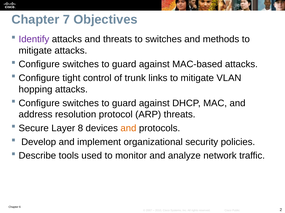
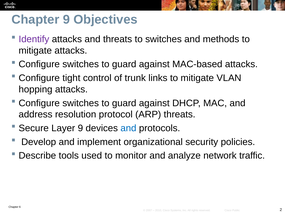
Chapter 7: 7 -> 9 (66, 20)
Layer 8: 8 -> 9 (80, 129)
and colour: orange -> blue (128, 129)
